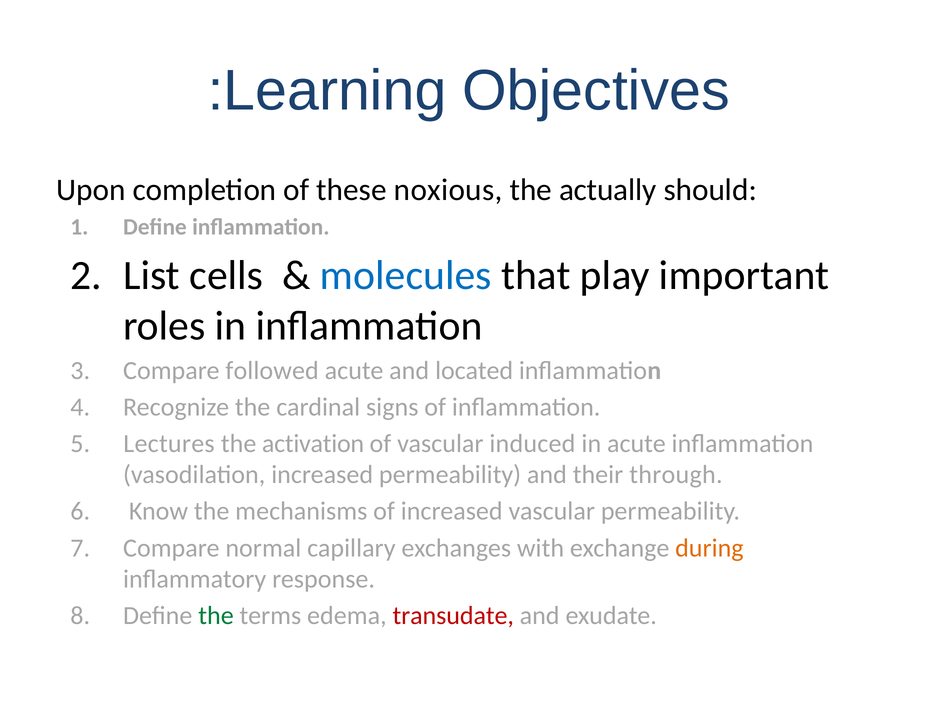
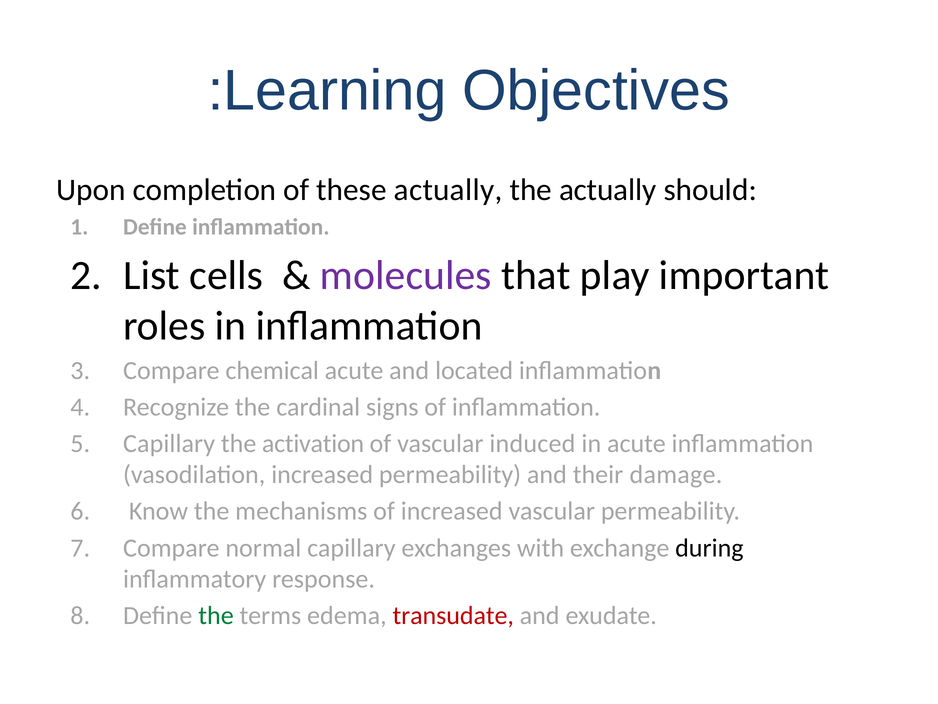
these noxious: noxious -> actually (448, 190)
molecules colour: blue -> purple (406, 275)
followed: followed -> chemical (272, 370)
Lectures: Lectures -> Capillary (169, 443)
through: through -> damage (676, 475)
during colour: orange -> black (709, 548)
